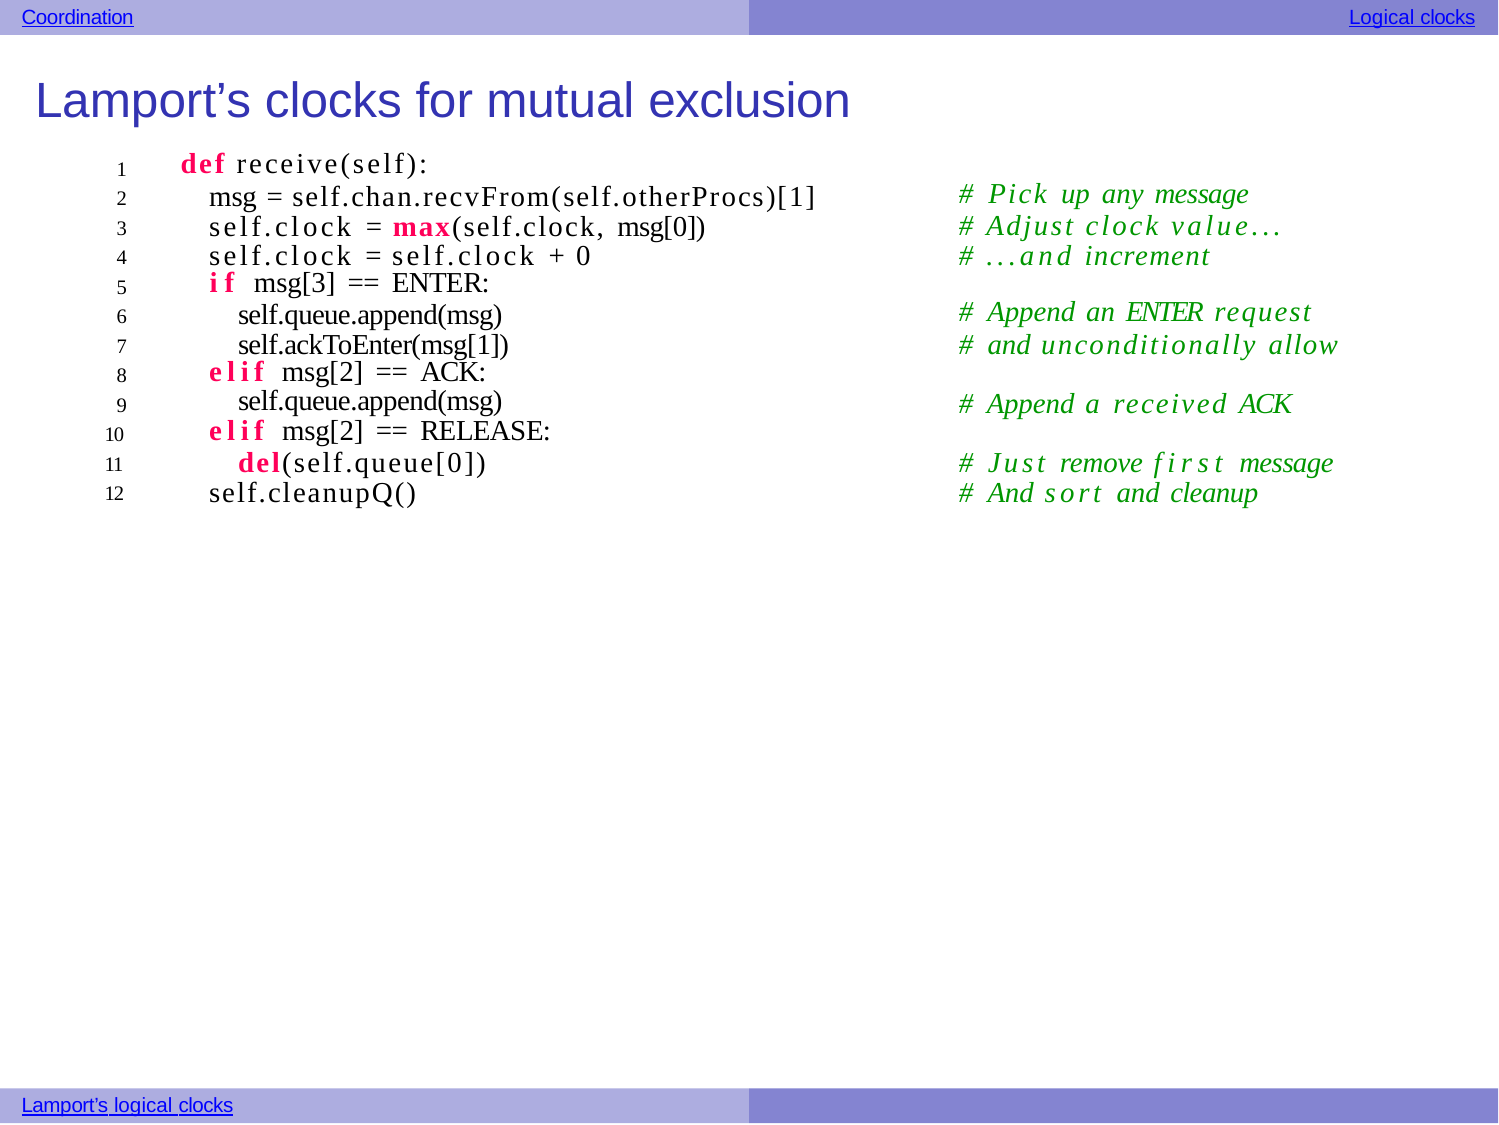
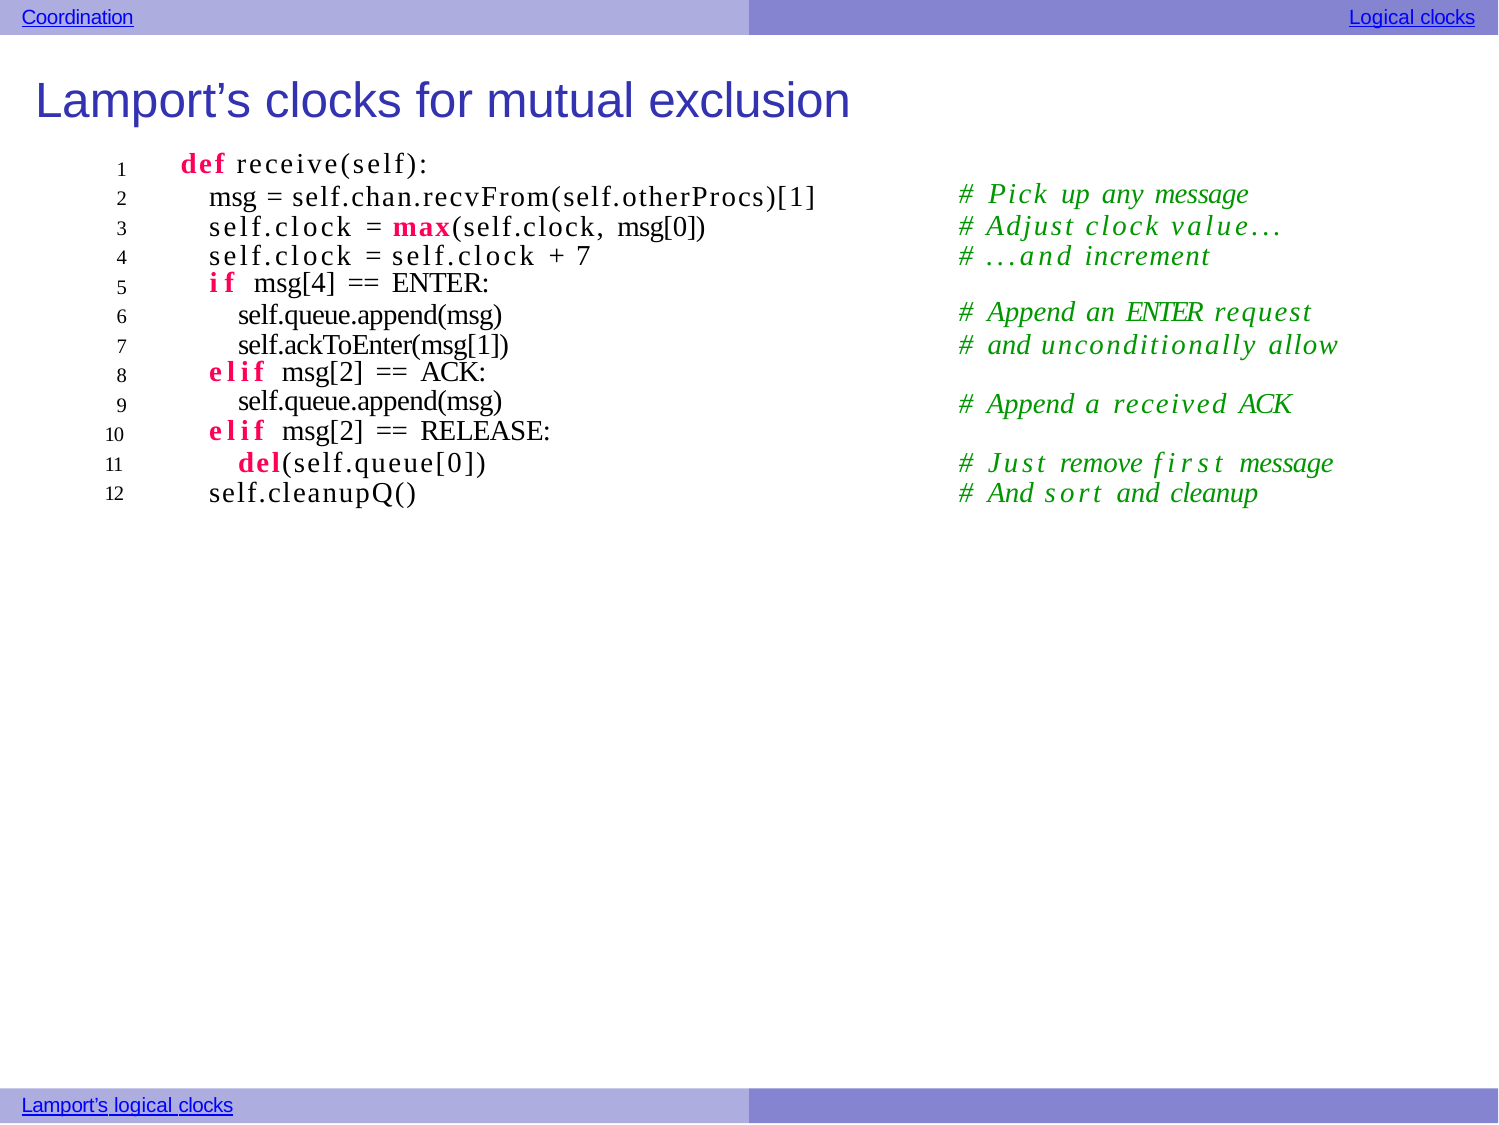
0: 0 -> 7 (583, 256)
msg[3: msg[3 -> msg[4 (295, 283)
